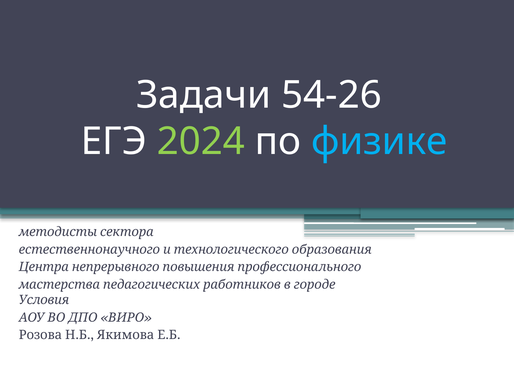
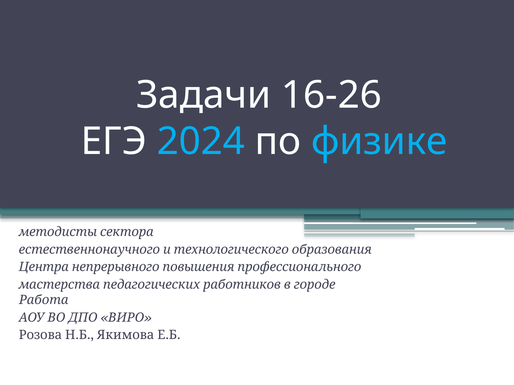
54-26: 54-26 -> 16-26 (331, 95)
2024 colour: light green -> light blue (201, 142)
Условия: Условия -> Работа (44, 300)
